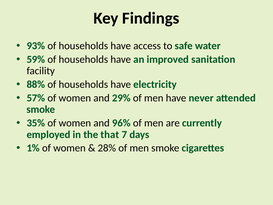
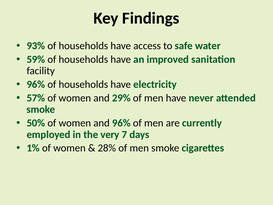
88%: 88% -> 96% (36, 84)
35%: 35% -> 50% (36, 123)
that: that -> very (110, 134)
